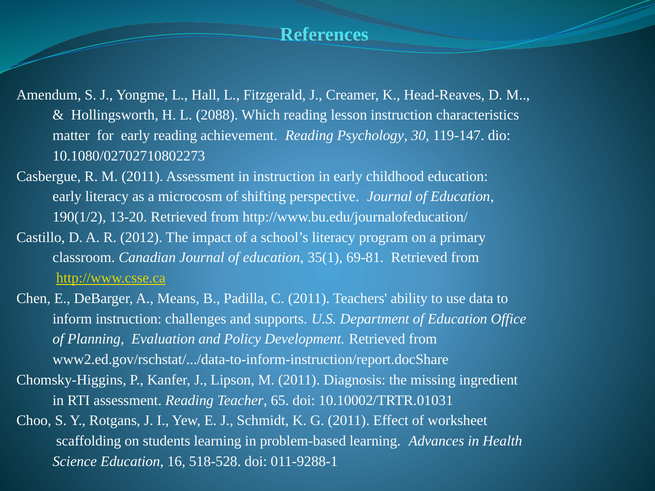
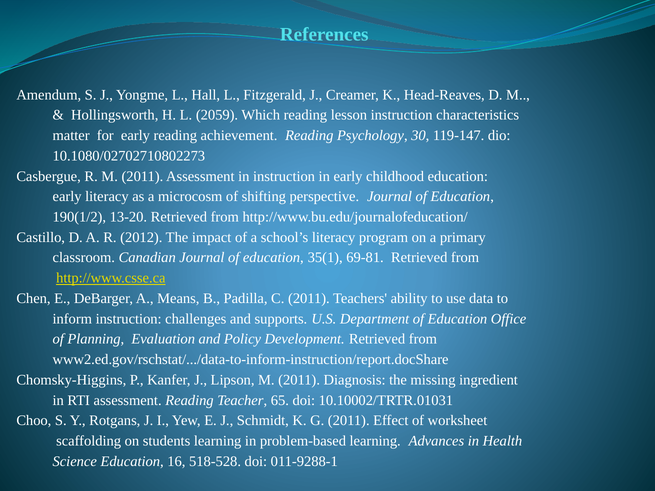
2088: 2088 -> 2059 (217, 115)
